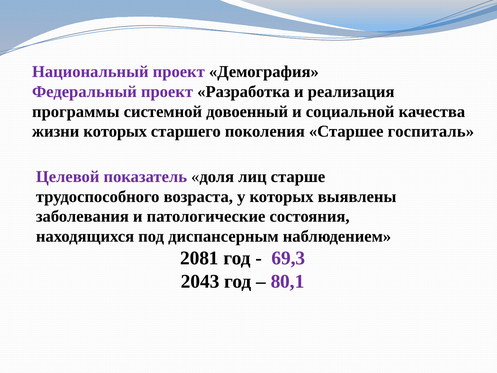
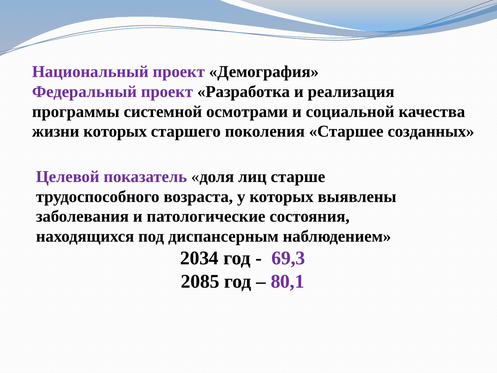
довоенный: довоенный -> осмотрами (247, 112)
госпиталь: госпиталь -> созданных (431, 131)
2081: 2081 -> 2034 (199, 258)
2043: 2043 -> 2085 (200, 281)
